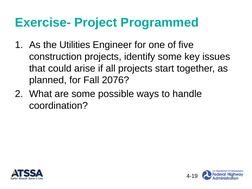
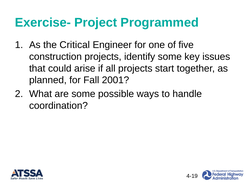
Utilities: Utilities -> Critical (75, 45)
2076: 2076 -> 2001 (115, 80)
